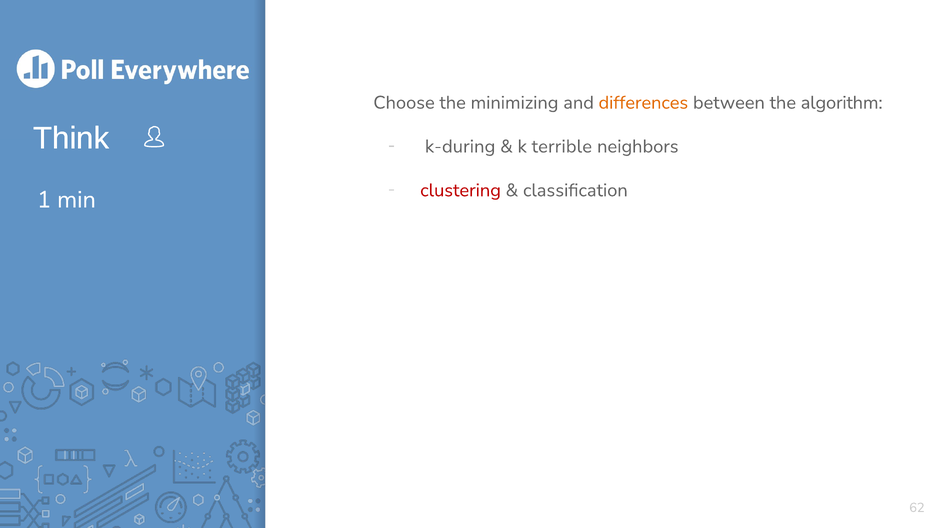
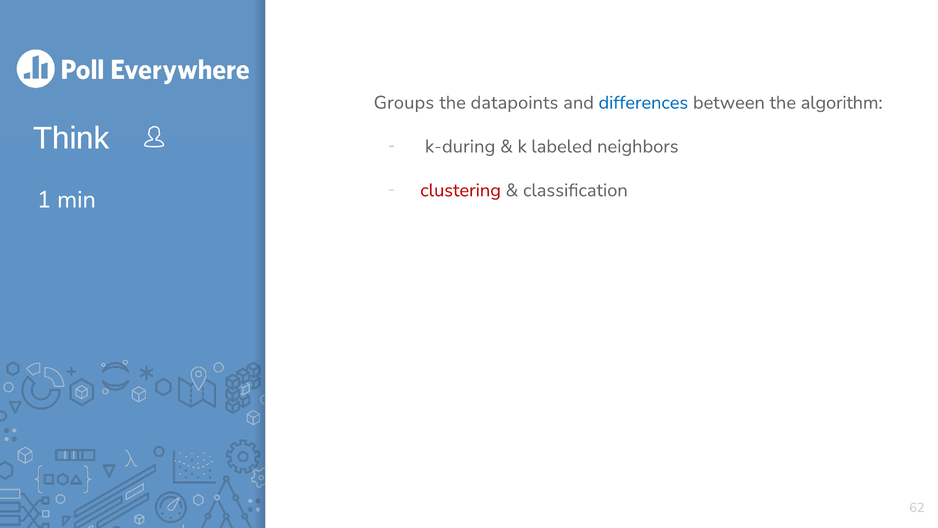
Choose: Choose -> Groups (404, 103)
minimizing: minimizing -> datapoints (514, 103)
differences colour: orange -> blue (643, 103)
terrible: terrible -> labeled (562, 146)
